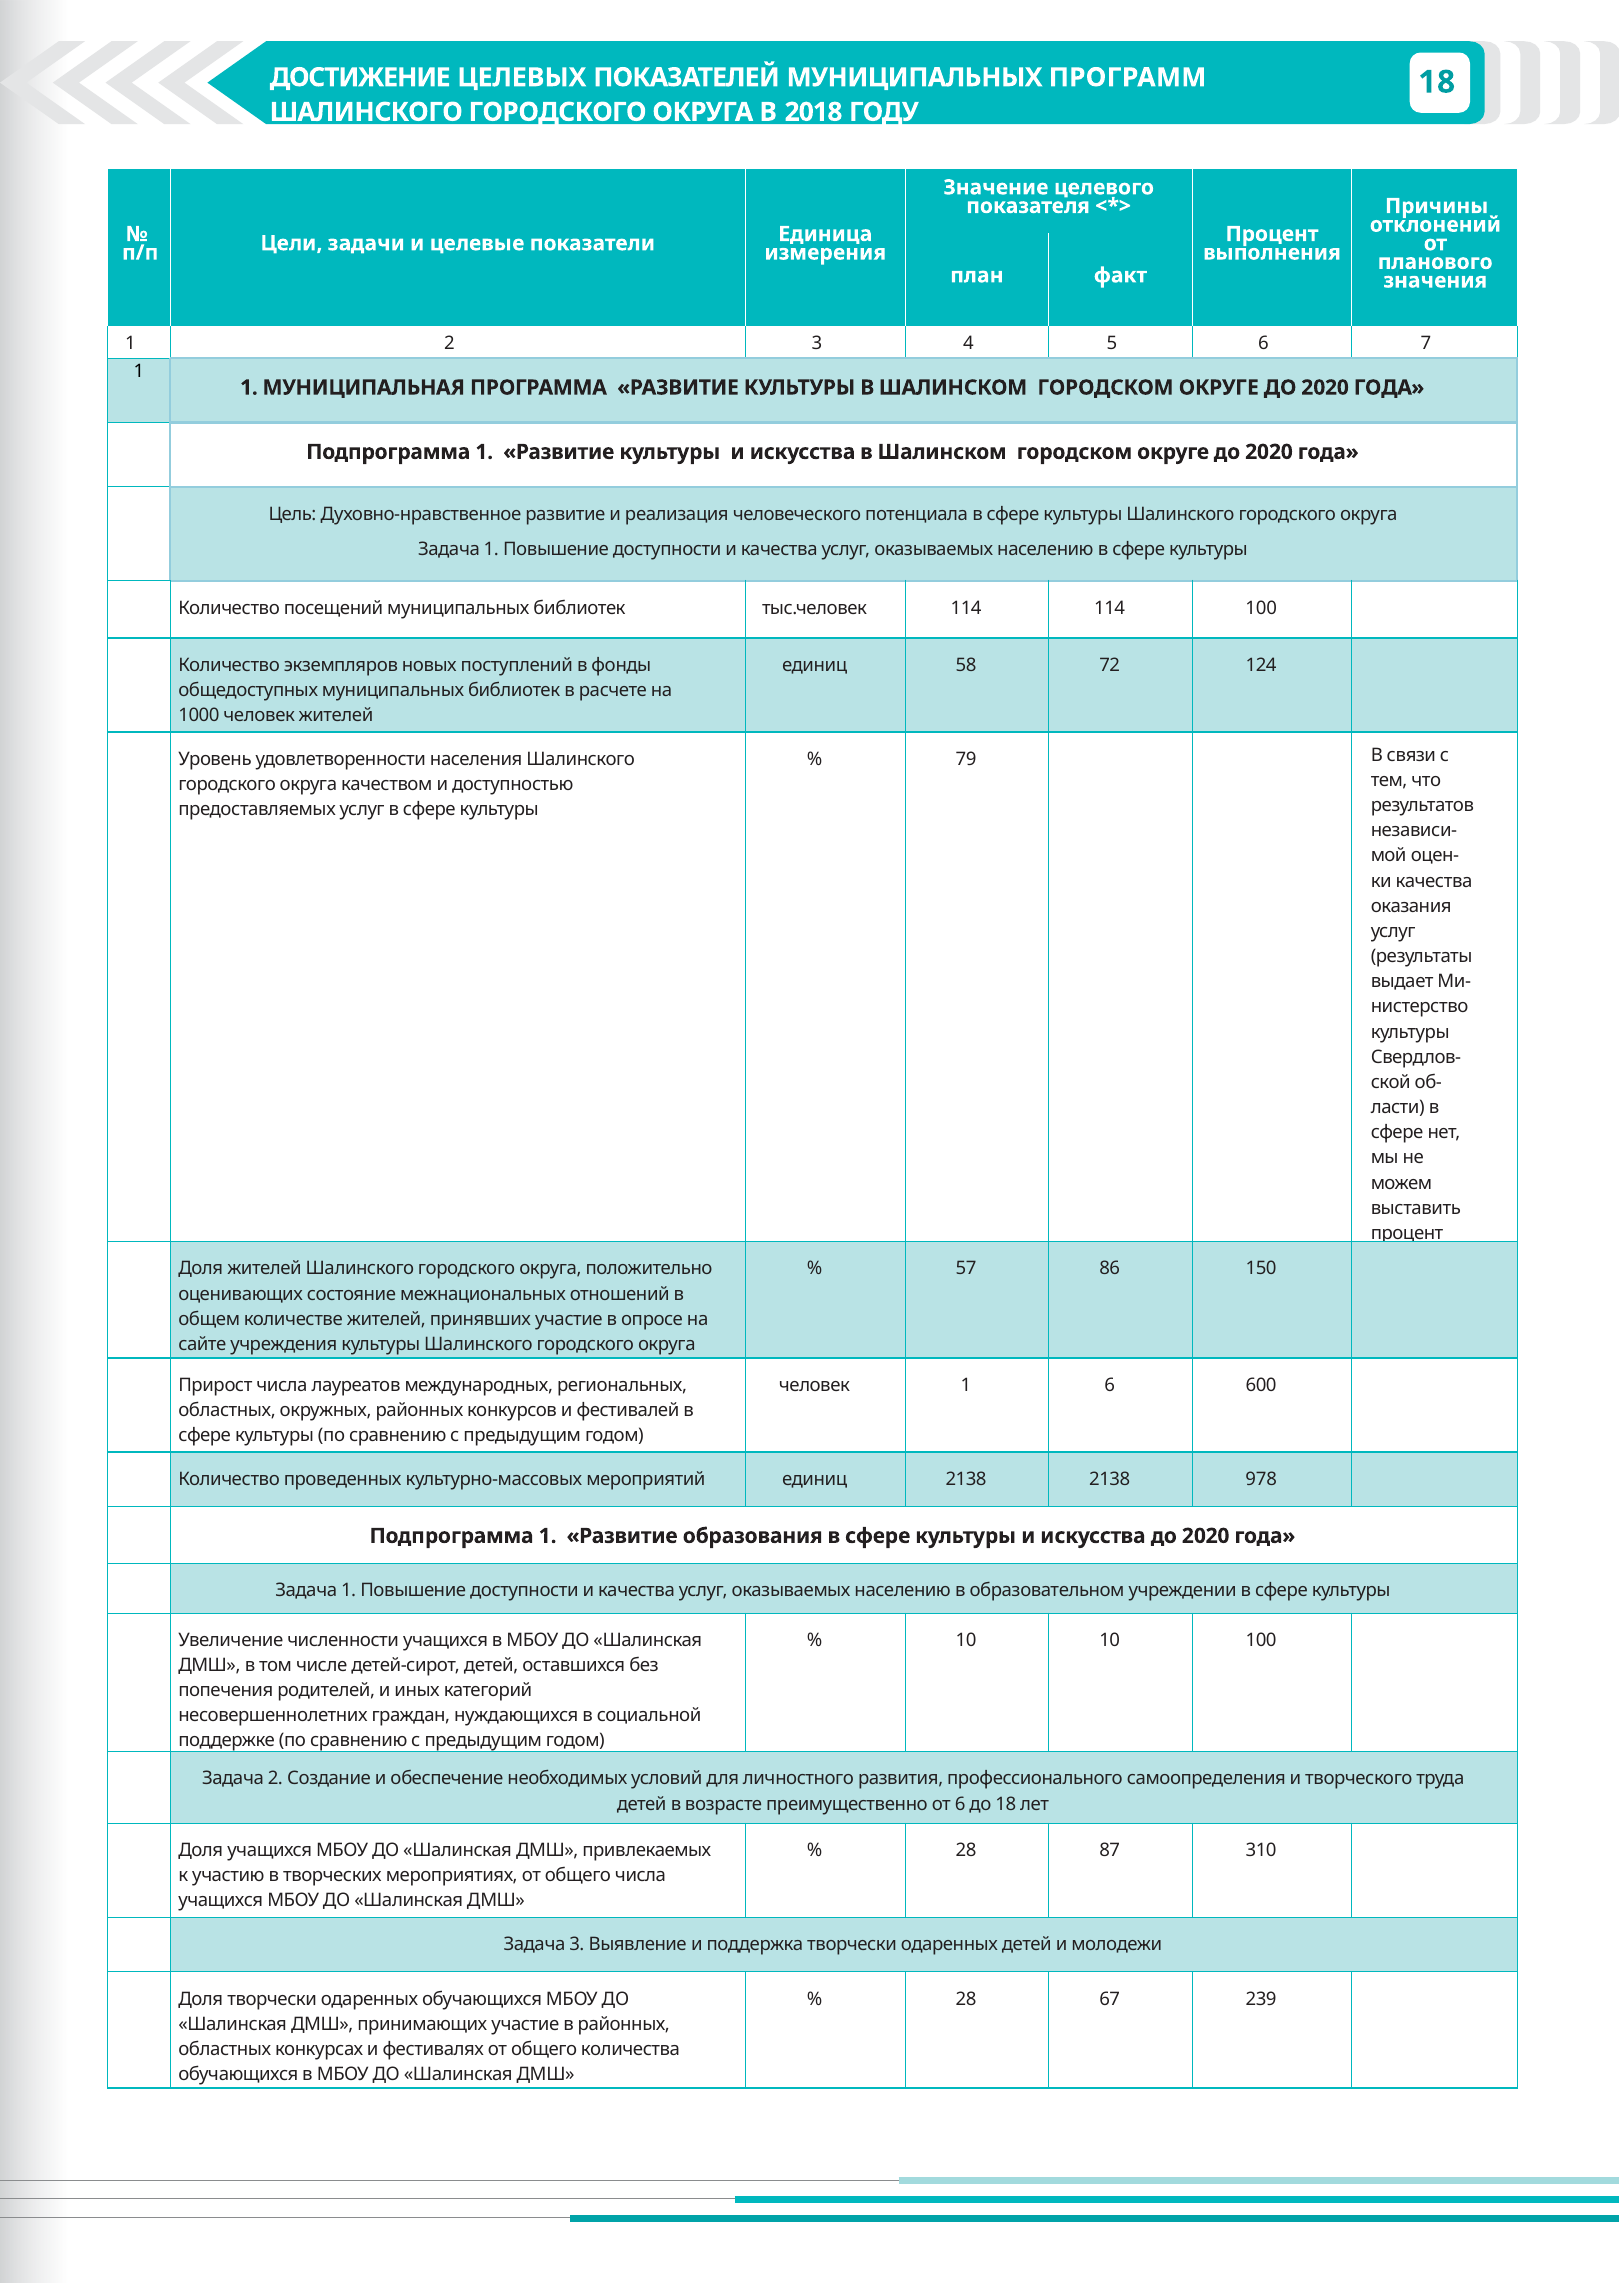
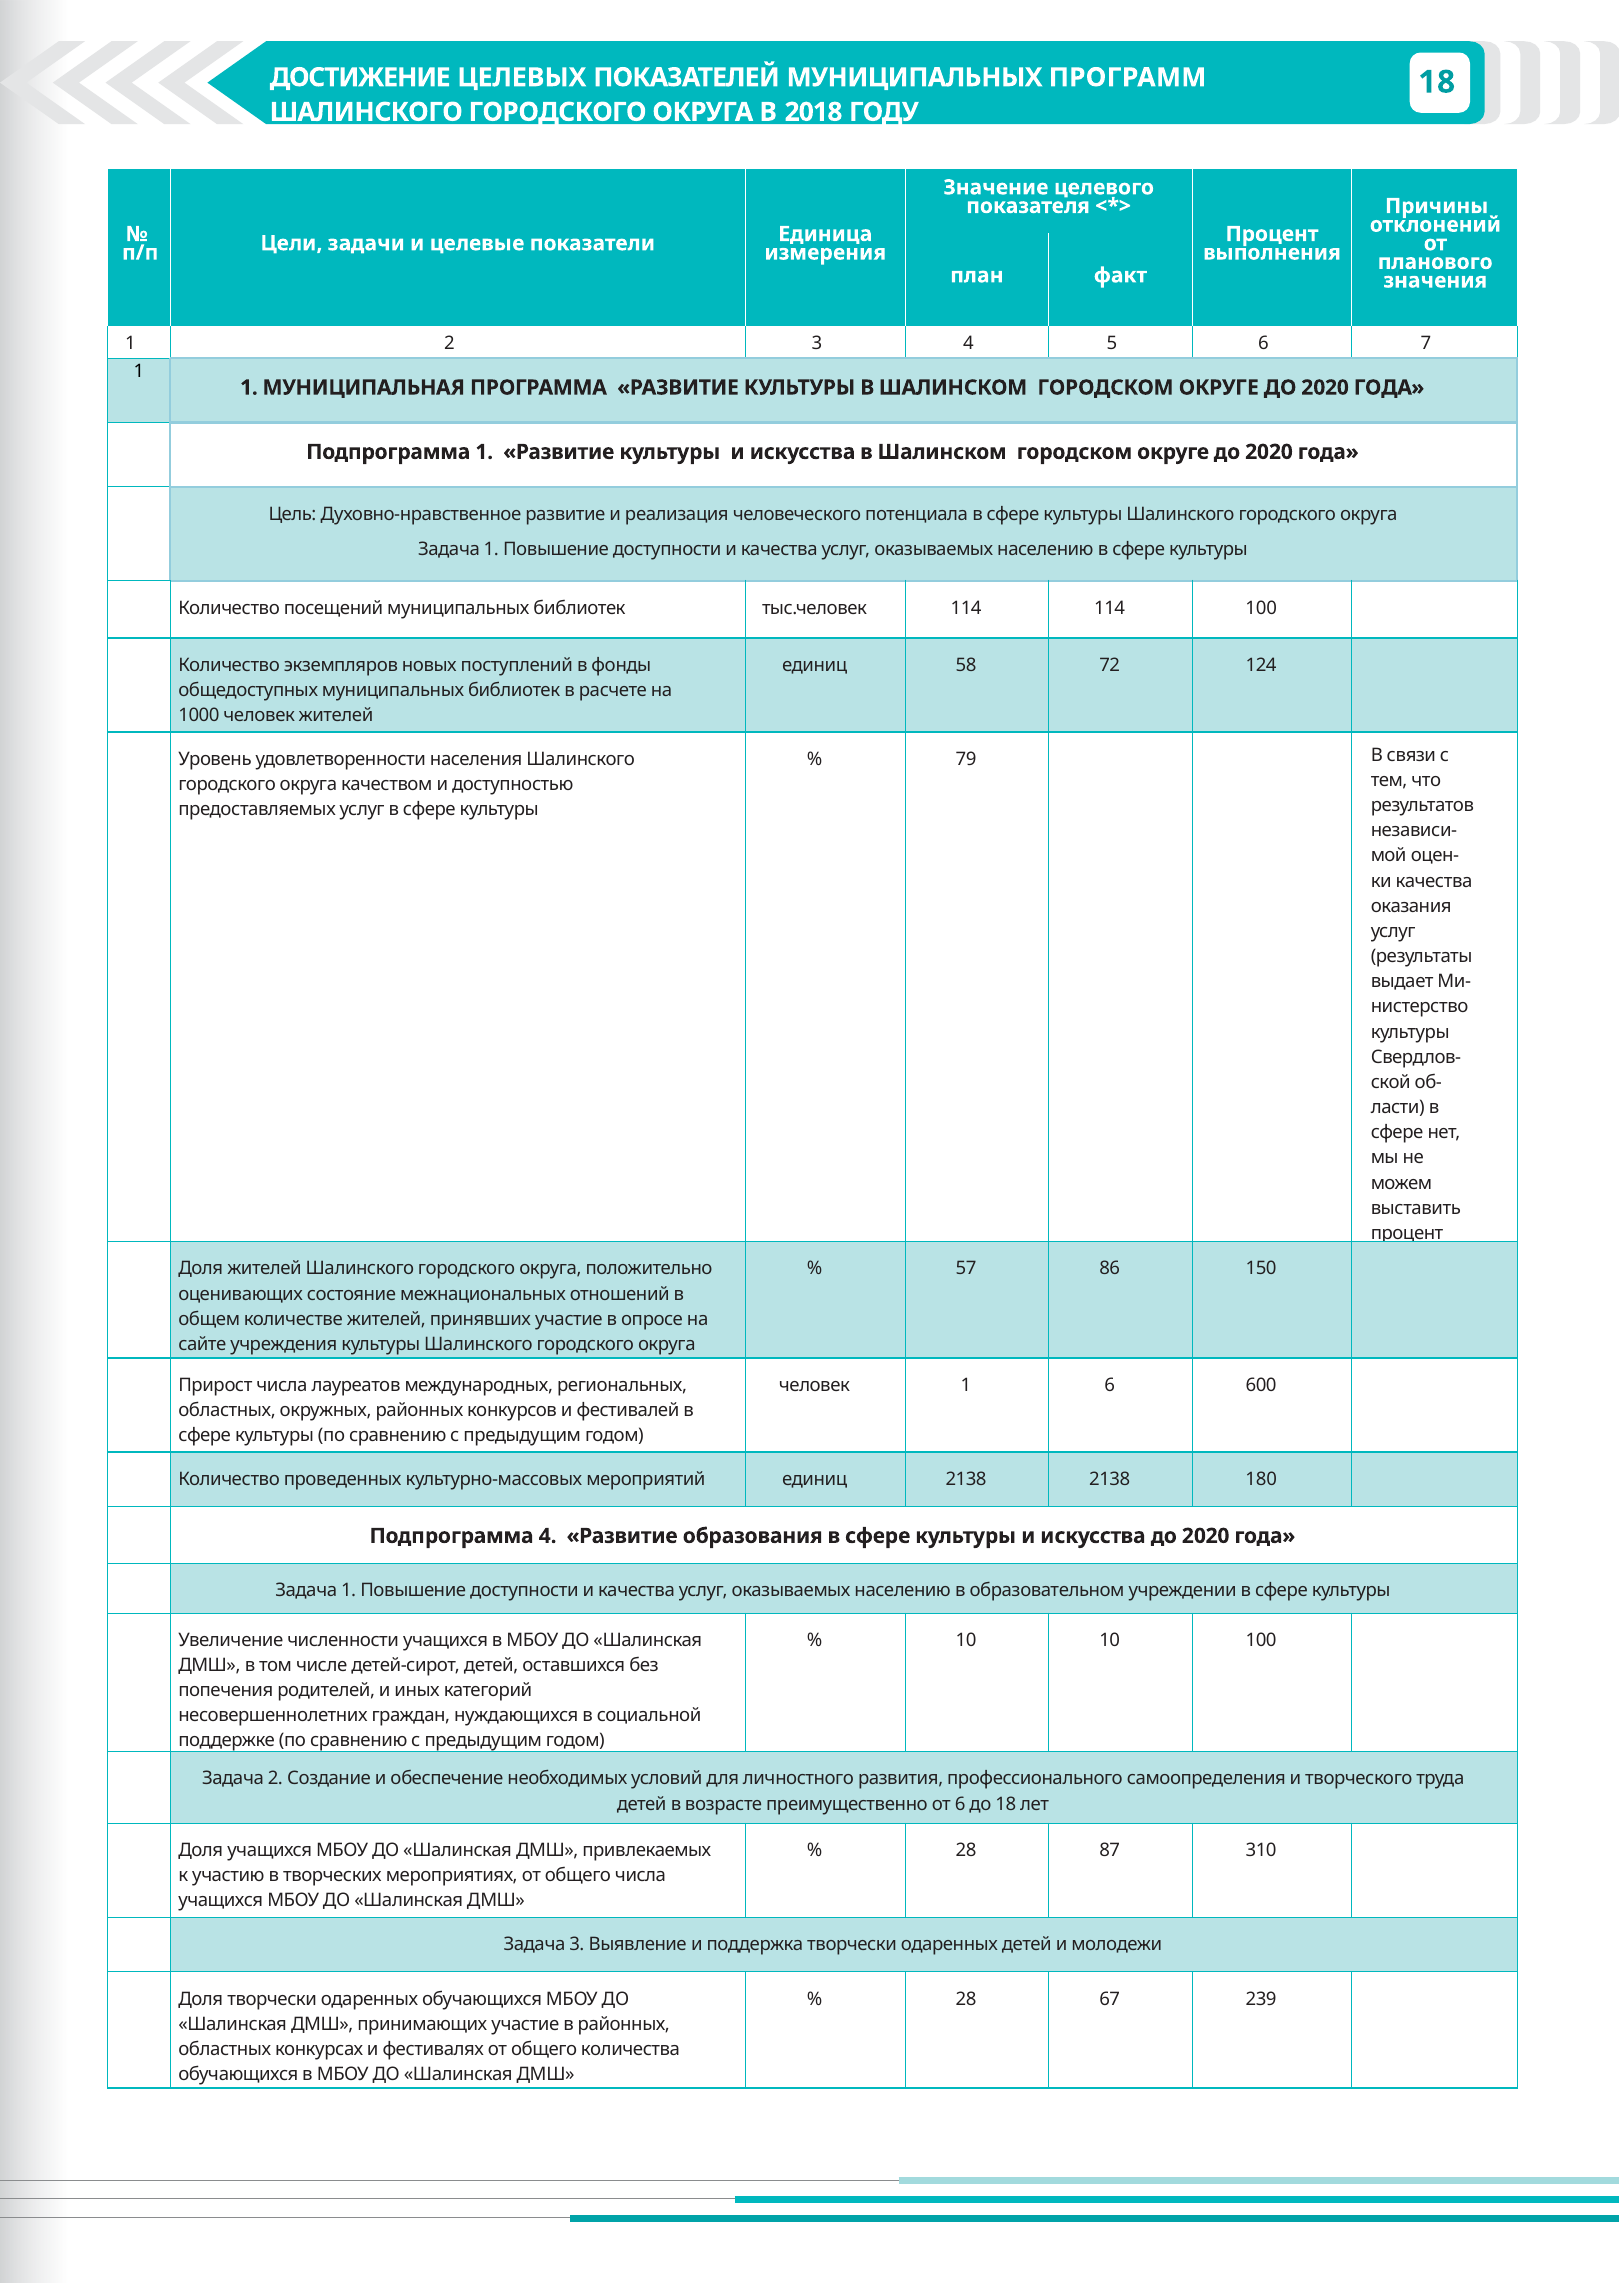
978: 978 -> 180 (1261, 1479)
1: 1 -> 4 (548, 1536)
